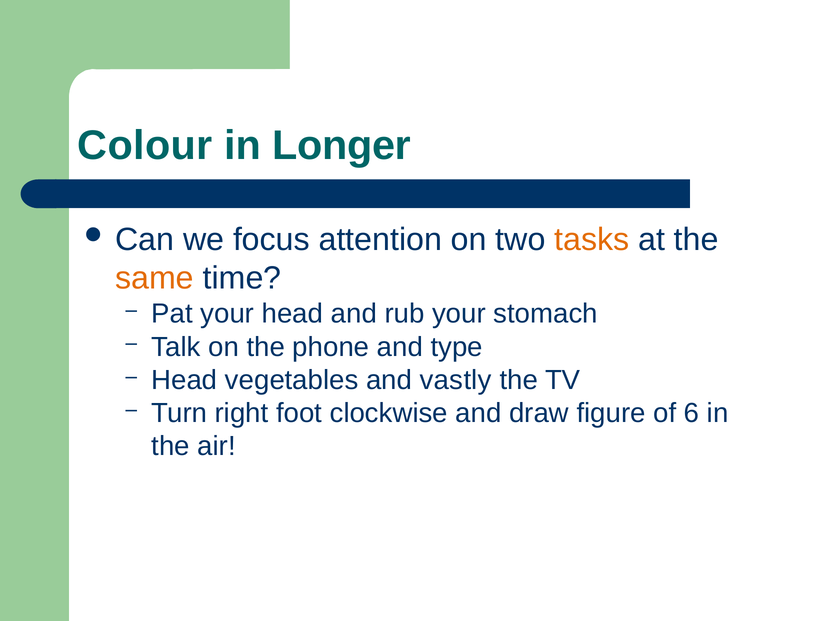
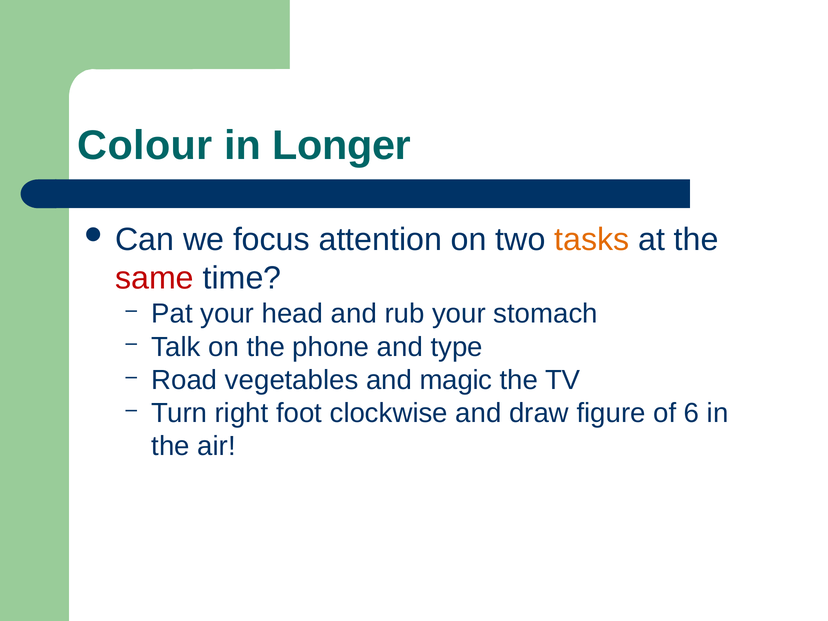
same colour: orange -> red (155, 278)
Head: Head -> Road (184, 380)
vastly: vastly -> magic (456, 380)
